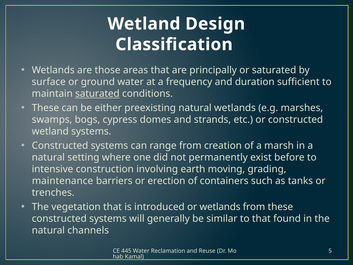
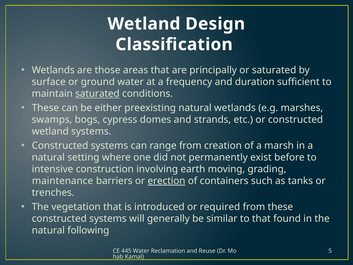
erection underline: none -> present (166, 181)
or wetlands: wetlands -> required (220, 207)
channels: channels -> following (88, 230)
